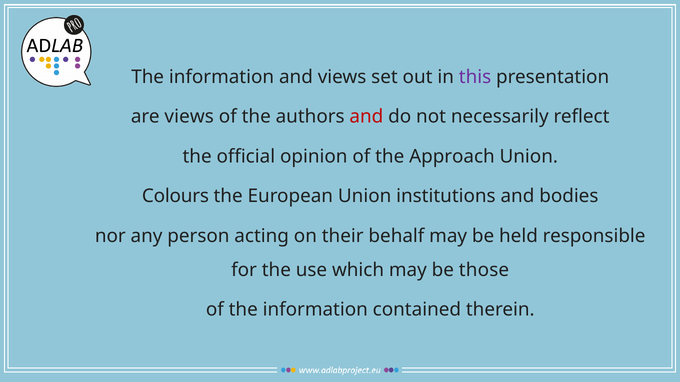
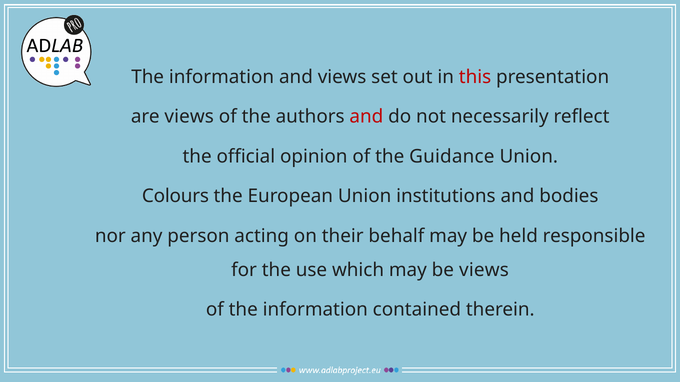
this colour: purple -> red (475, 77)
Approach: Approach -> Guidance (452, 157)
be those: those -> views (484, 270)
